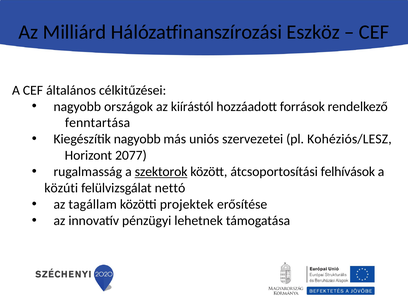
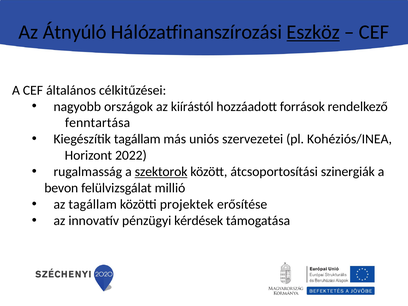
Milliárd: Milliárd -> Átnyúló (75, 32)
Eszköz underline: none -> present (313, 32)
Kiegészítik nagyobb: nagyobb -> tagállam (137, 139)
Kohéziós/LESZ: Kohéziós/LESZ -> Kohéziós/INEA (349, 139)
2077: 2077 -> 2022 (131, 155)
felhívások: felhívások -> szinergiák (348, 172)
közúti: közúti -> bevon (61, 188)
nettó: nettó -> millió (170, 188)
lehetnek: lehetnek -> kérdések (199, 221)
